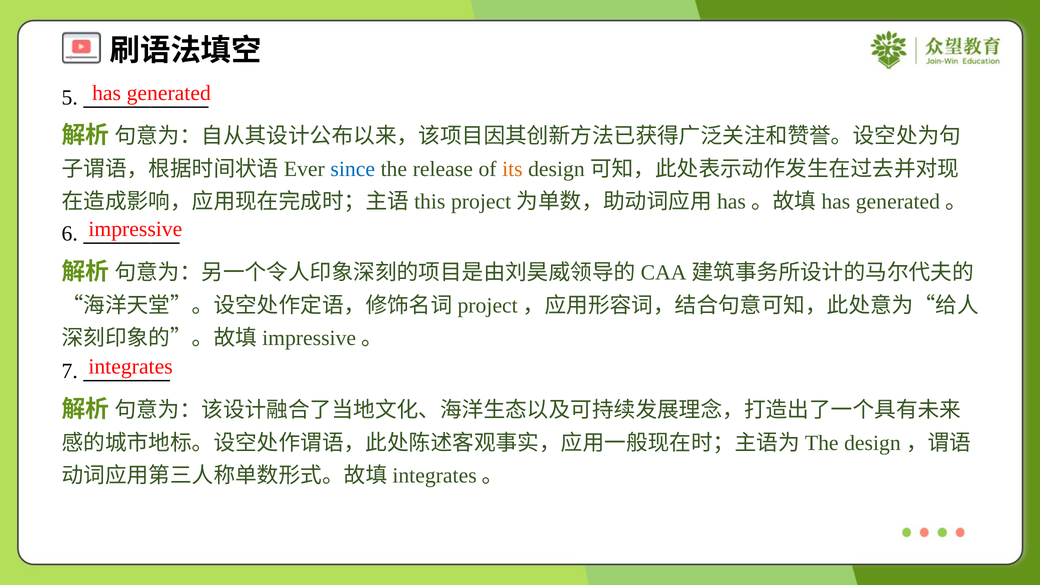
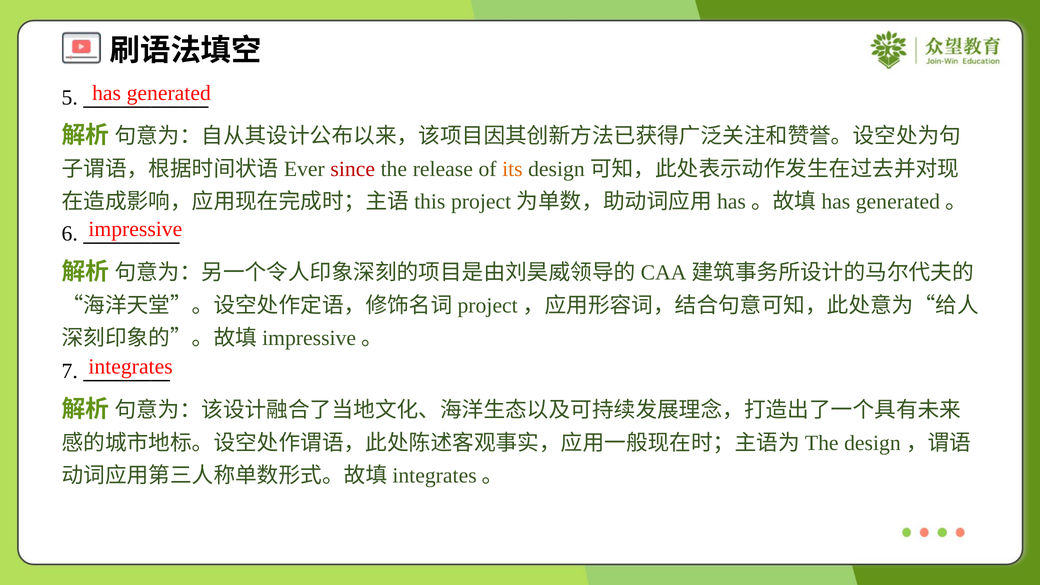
since colour: blue -> red (353, 169)
